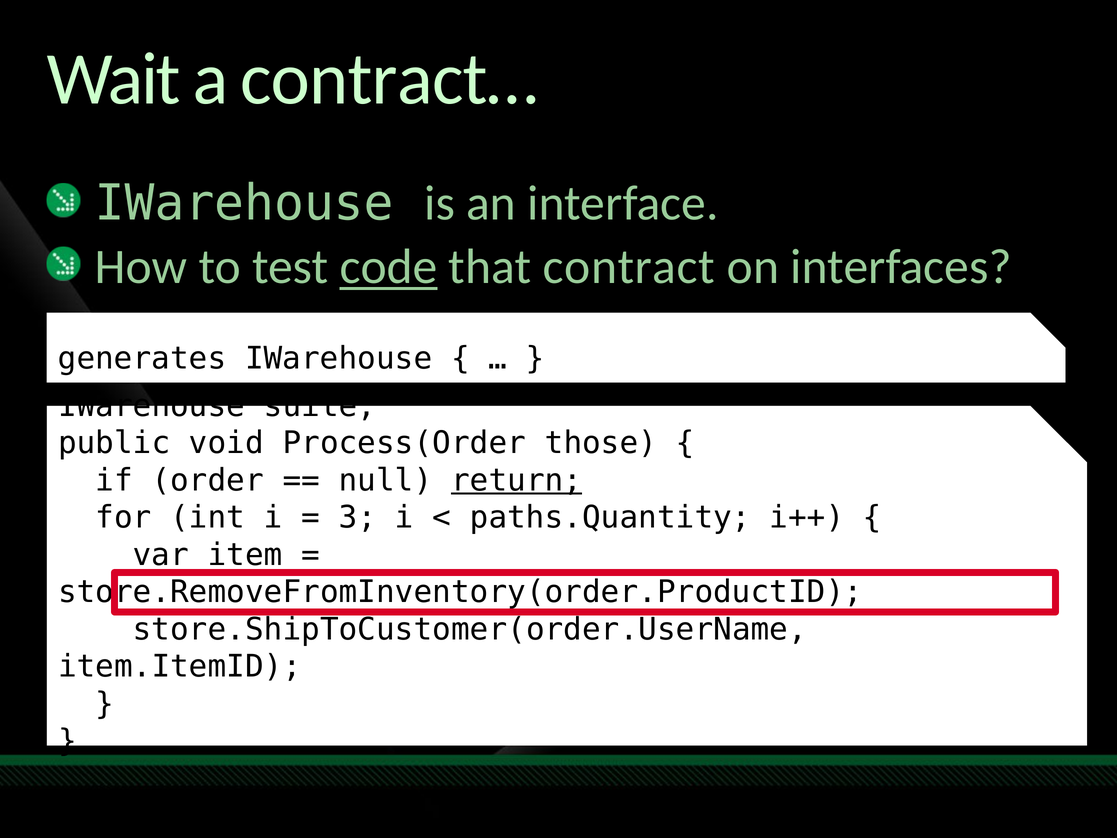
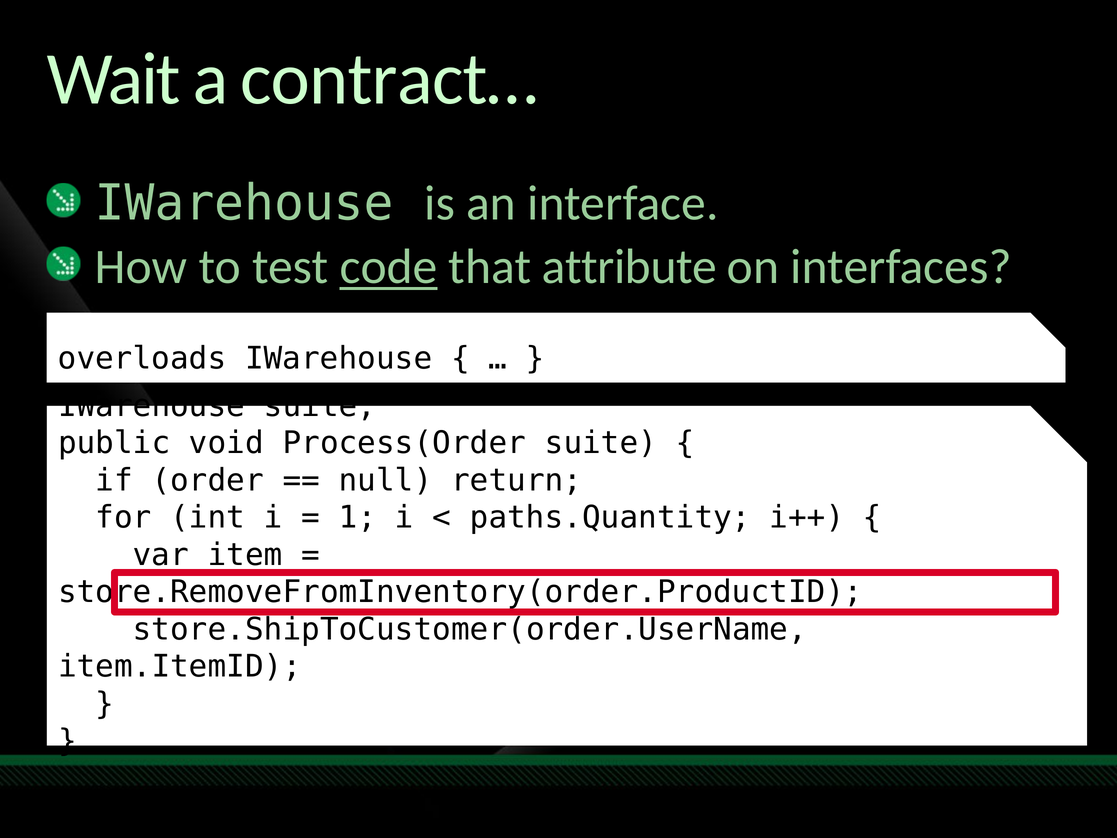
contract: contract -> attribute (629, 267)
generates: generates -> overloads (142, 358)
Process(Order those: those -> suite (601, 443)
return underline: present -> none (517, 480)
3: 3 -> 1 (358, 517)
